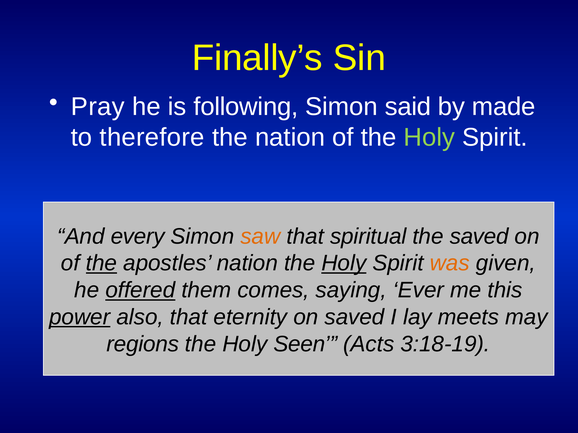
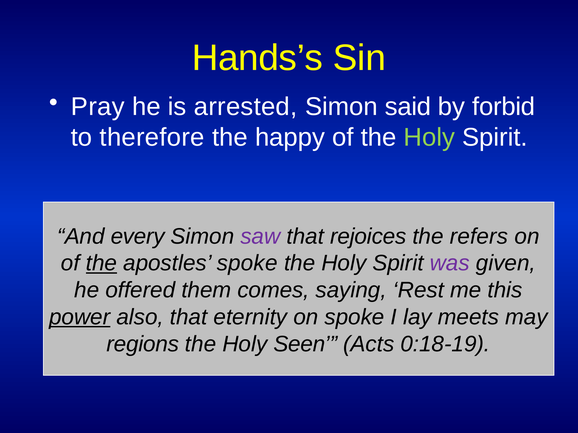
Finally’s: Finally’s -> Hands’s (257, 58)
following: following -> arrested (246, 107)
made: made -> forbid (504, 107)
the nation: nation -> happy (290, 138)
saw colour: orange -> purple (260, 237)
spiritual: spiritual -> rejoices (368, 237)
the saved: saved -> refers (479, 237)
apostles nation: nation -> spoke (247, 264)
Holy underline: present -> none (344, 264)
was colour: orange -> purple (450, 264)
offered underline: present -> none (140, 291)
Ever: Ever -> Rest (418, 291)
on saved: saved -> spoke (354, 318)
3:18-19: 3:18-19 -> 0:18-19 (445, 345)
